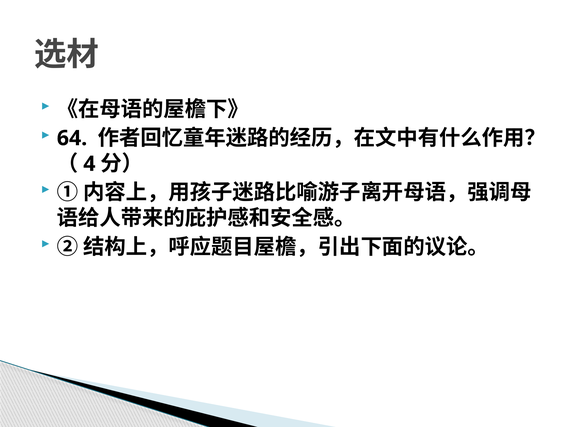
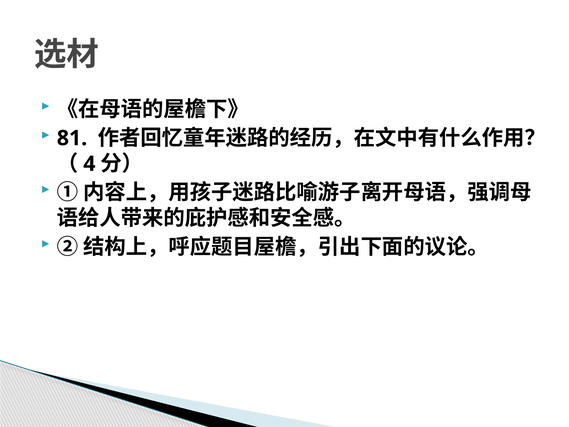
64: 64 -> 81 (72, 138)
